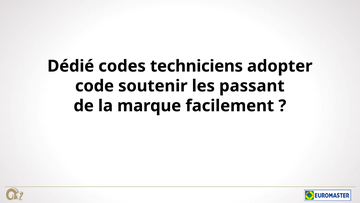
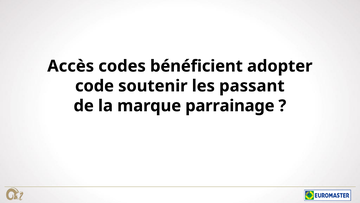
Dédié: Dédié -> Accès (71, 66)
techniciens: techniciens -> bénéficient (196, 66)
facilement: facilement -> parrainage (230, 106)
